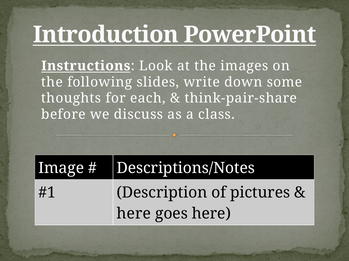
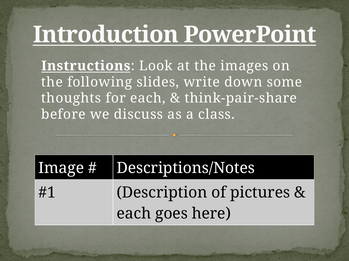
here: here -> each (134, 214)
